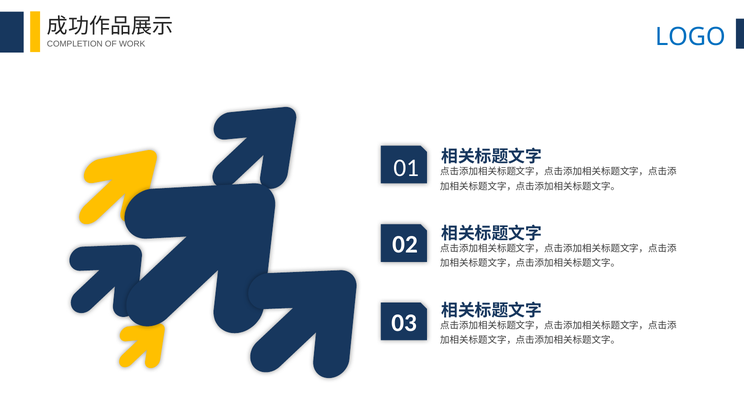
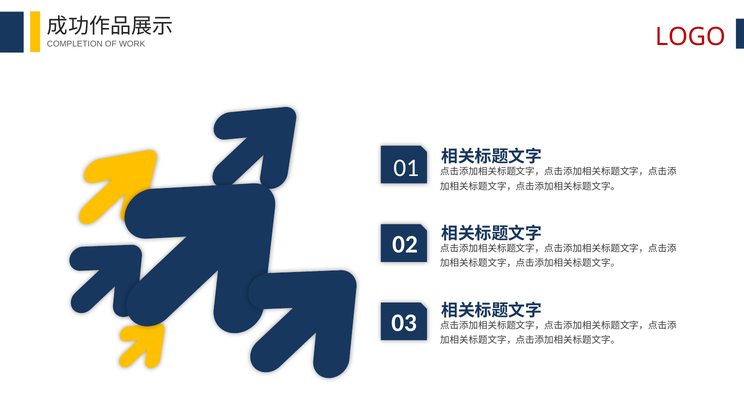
LOGO colour: blue -> red (690, 37)
